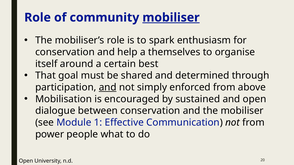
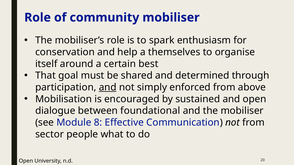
mobiliser underline: present -> none (171, 18)
between conservation: conservation -> foundational (150, 111)
1: 1 -> 8 (98, 123)
power: power -> sector (50, 135)
